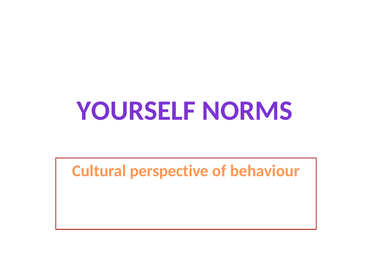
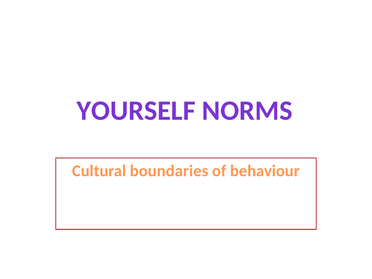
perspective: perspective -> boundaries (169, 171)
